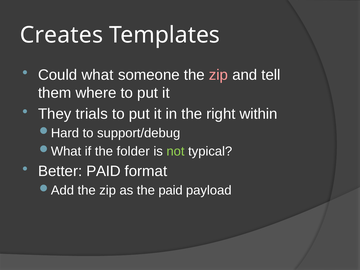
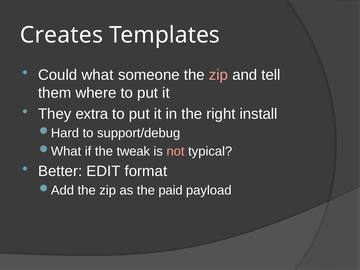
trials: trials -> extra (92, 114)
within: within -> install (259, 114)
folder: folder -> tweak (133, 151)
not colour: light green -> pink (175, 151)
Better PAID: PAID -> EDIT (103, 171)
